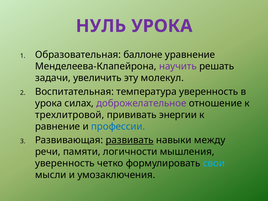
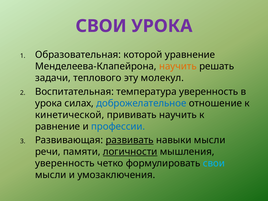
НУЛЬ: НУЛЬ -> СВОИ (101, 26)
баллоне: баллоне -> которой (143, 55)
научить colour: purple -> orange (178, 66)
увеличить: увеличить -> теплового (97, 78)
доброжелательное colour: purple -> blue (141, 103)
трехлитровой: трехлитровой -> кинетической (70, 115)
прививать энергии: энергии -> научить (178, 115)
навыки между: между -> мысли (210, 140)
логичности underline: none -> present (130, 152)
